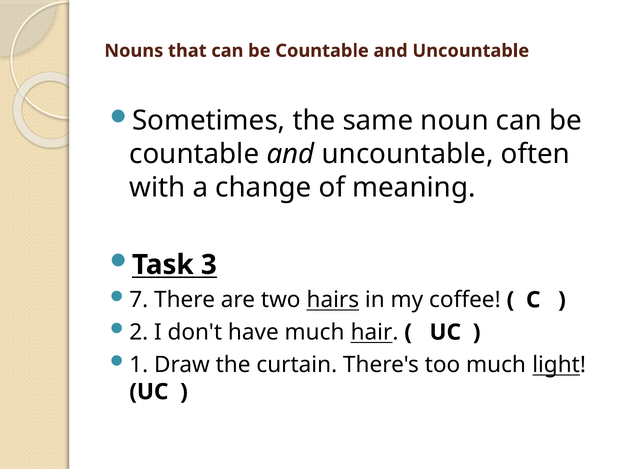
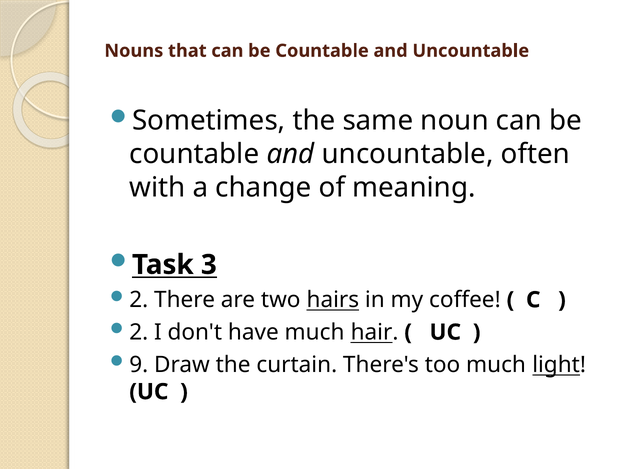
7: 7 -> 2 (139, 300)
1: 1 -> 9 (139, 364)
